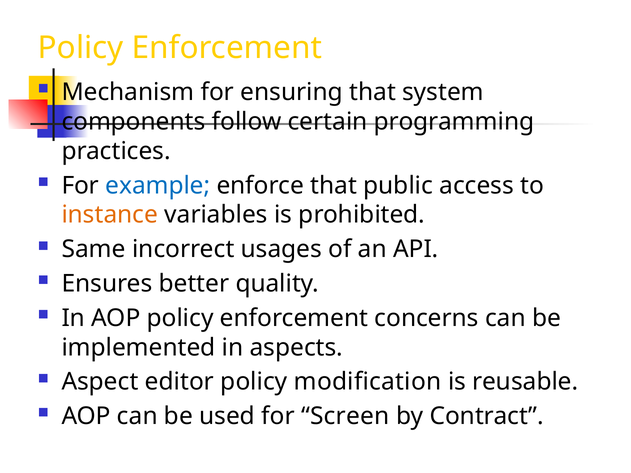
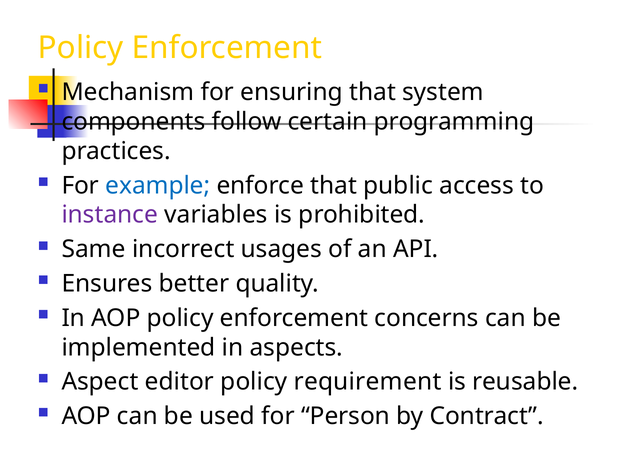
instance colour: orange -> purple (110, 215)
modification: modification -> requirement (368, 382)
Screen: Screen -> Person (346, 416)
